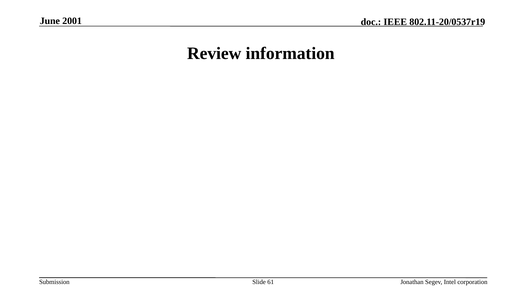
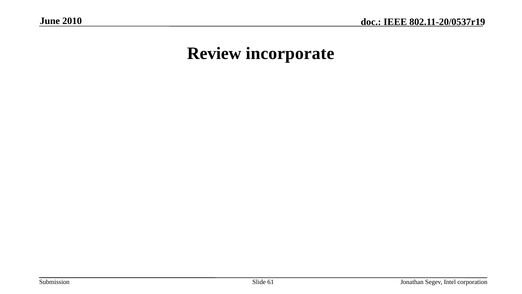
2001: 2001 -> 2010 (72, 21)
information: information -> incorporate (290, 53)
